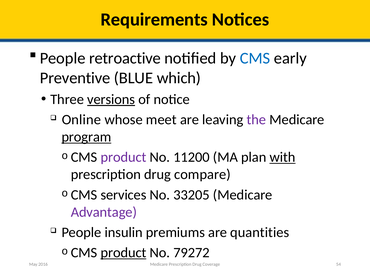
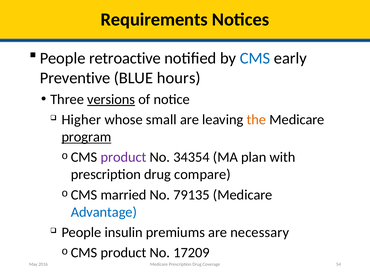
which: which -> hours (179, 78)
Online: Online -> Higher (81, 120)
meet: meet -> small (161, 120)
the colour: purple -> orange (256, 120)
11200: 11200 -> 34354 (192, 157)
with underline: present -> none (283, 157)
services: services -> married (123, 195)
33205: 33205 -> 79135 (192, 195)
Advantage colour: purple -> blue (104, 212)
quantities: quantities -> necessary (260, 233)
product underline: present -> none (123, 253)
79272: 79272 -> 17209 (192, 253)
